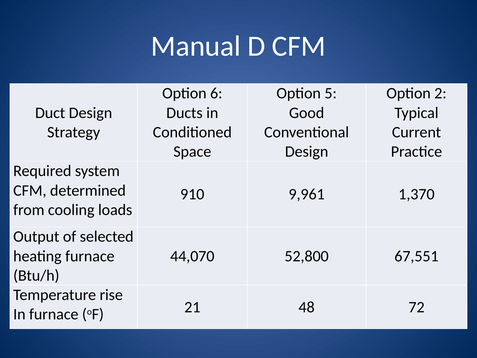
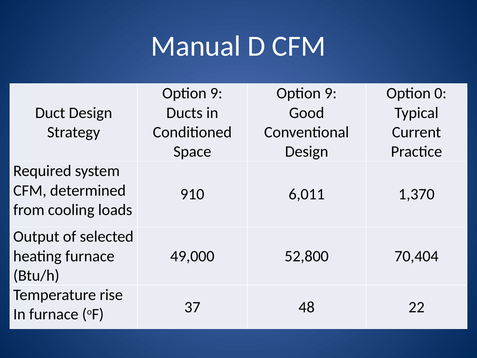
6: 6 -> 9 (216, 93)
5: 5 -> 9 (331, 93)
2: 2 -> 0 (440, 93)
9,961: 9,961 -> 6,011 (307, 194)
44,070: 44,070 -> 49,000 (192, 256)
67,551: 67,551 -> 70,404 (416, 256)
21: 21 -> 37 (192, 307)
72: 72 -> 22 (417, 307)
